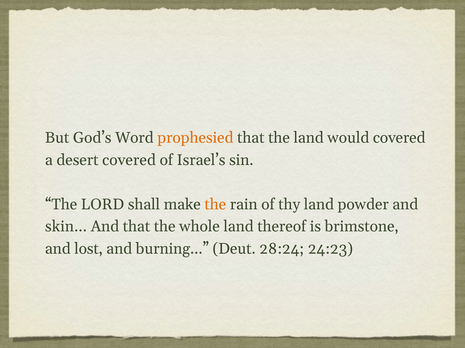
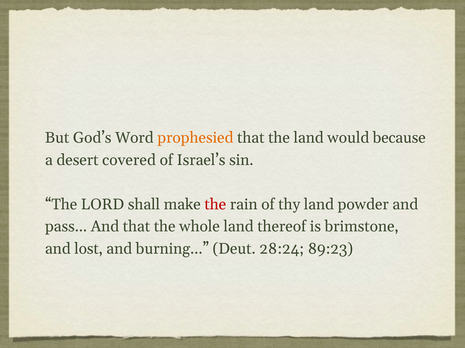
would covered: covered -> because (399, 138)
the colour: orange -> red (215, 205)
skin: skin -> pass (66, 227)
24:23: 24:23 -> 89:23 (330, 249)
